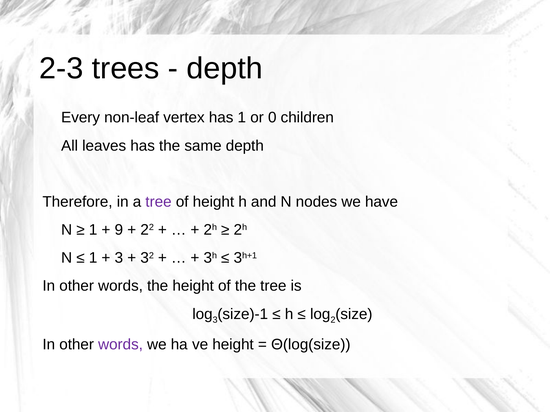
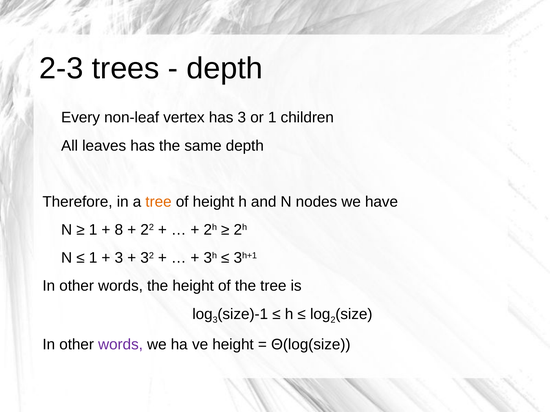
has 1: 1 -> 3 (242, 118)
or 0: 0 -> 1 (272, 118)
tree colour: purple -> orange (159, 202)
9: 9 -> 8 (119, 230)
